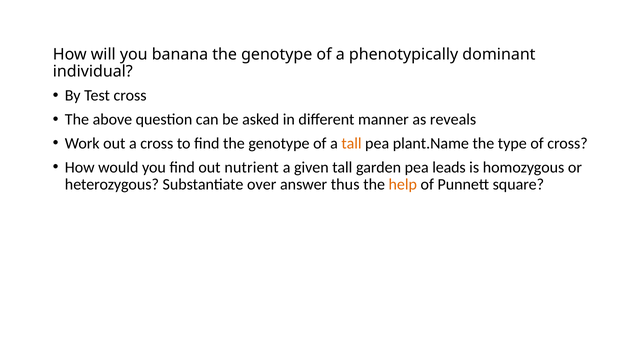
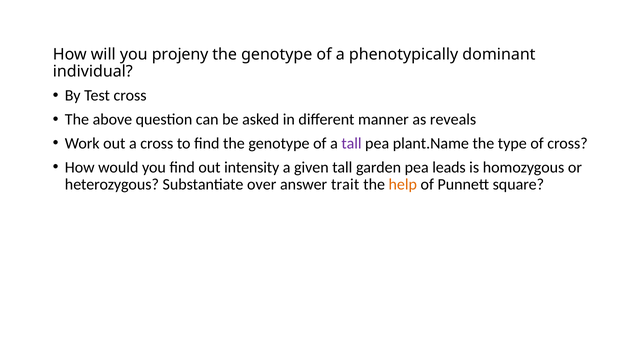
banana: banana -> projeny (180, 54)
tall colour: orange -> purple (351, 143)
nutrient: nutrient -> intensity (252, 167)
thus: thus -> trait (345, 185)
